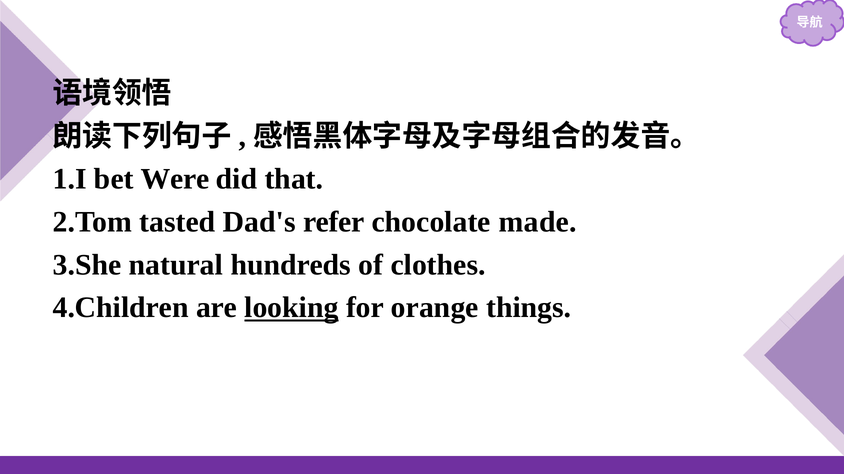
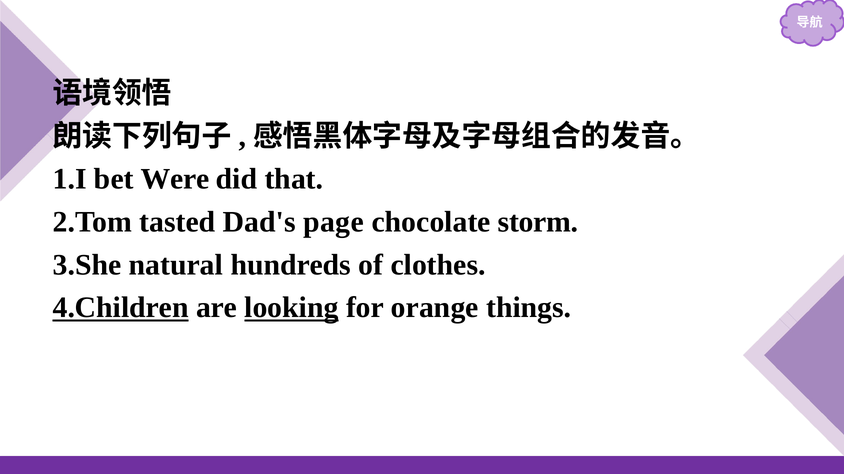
refer: refer -> page (334, 222)
made: made -> storm (538, 222)
4.Children underline: none -> present (121, 308)
